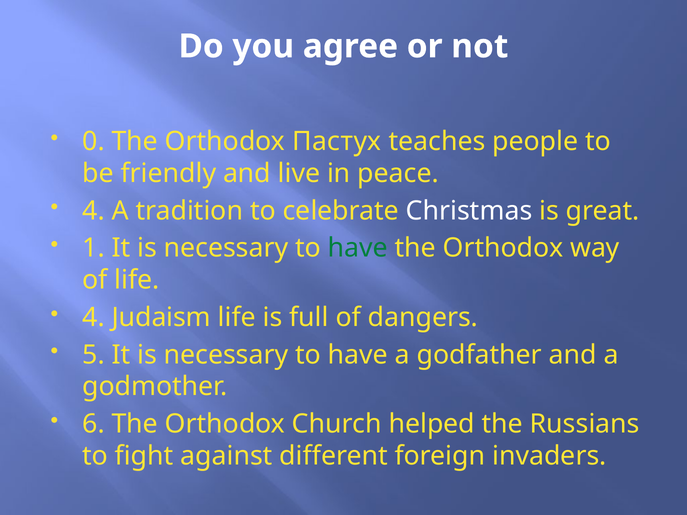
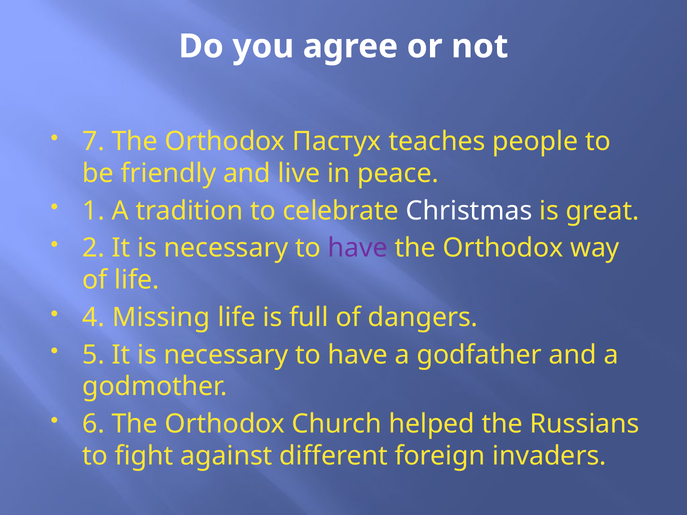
0: 0 -> 7 (94, 141)
4: 4 -> 1 (94, 211)
1: 1 -> 2 (94, 248)
have colour: green -> purple (358, 248)
Judaism: Judaism -> Missing (161, 318)
